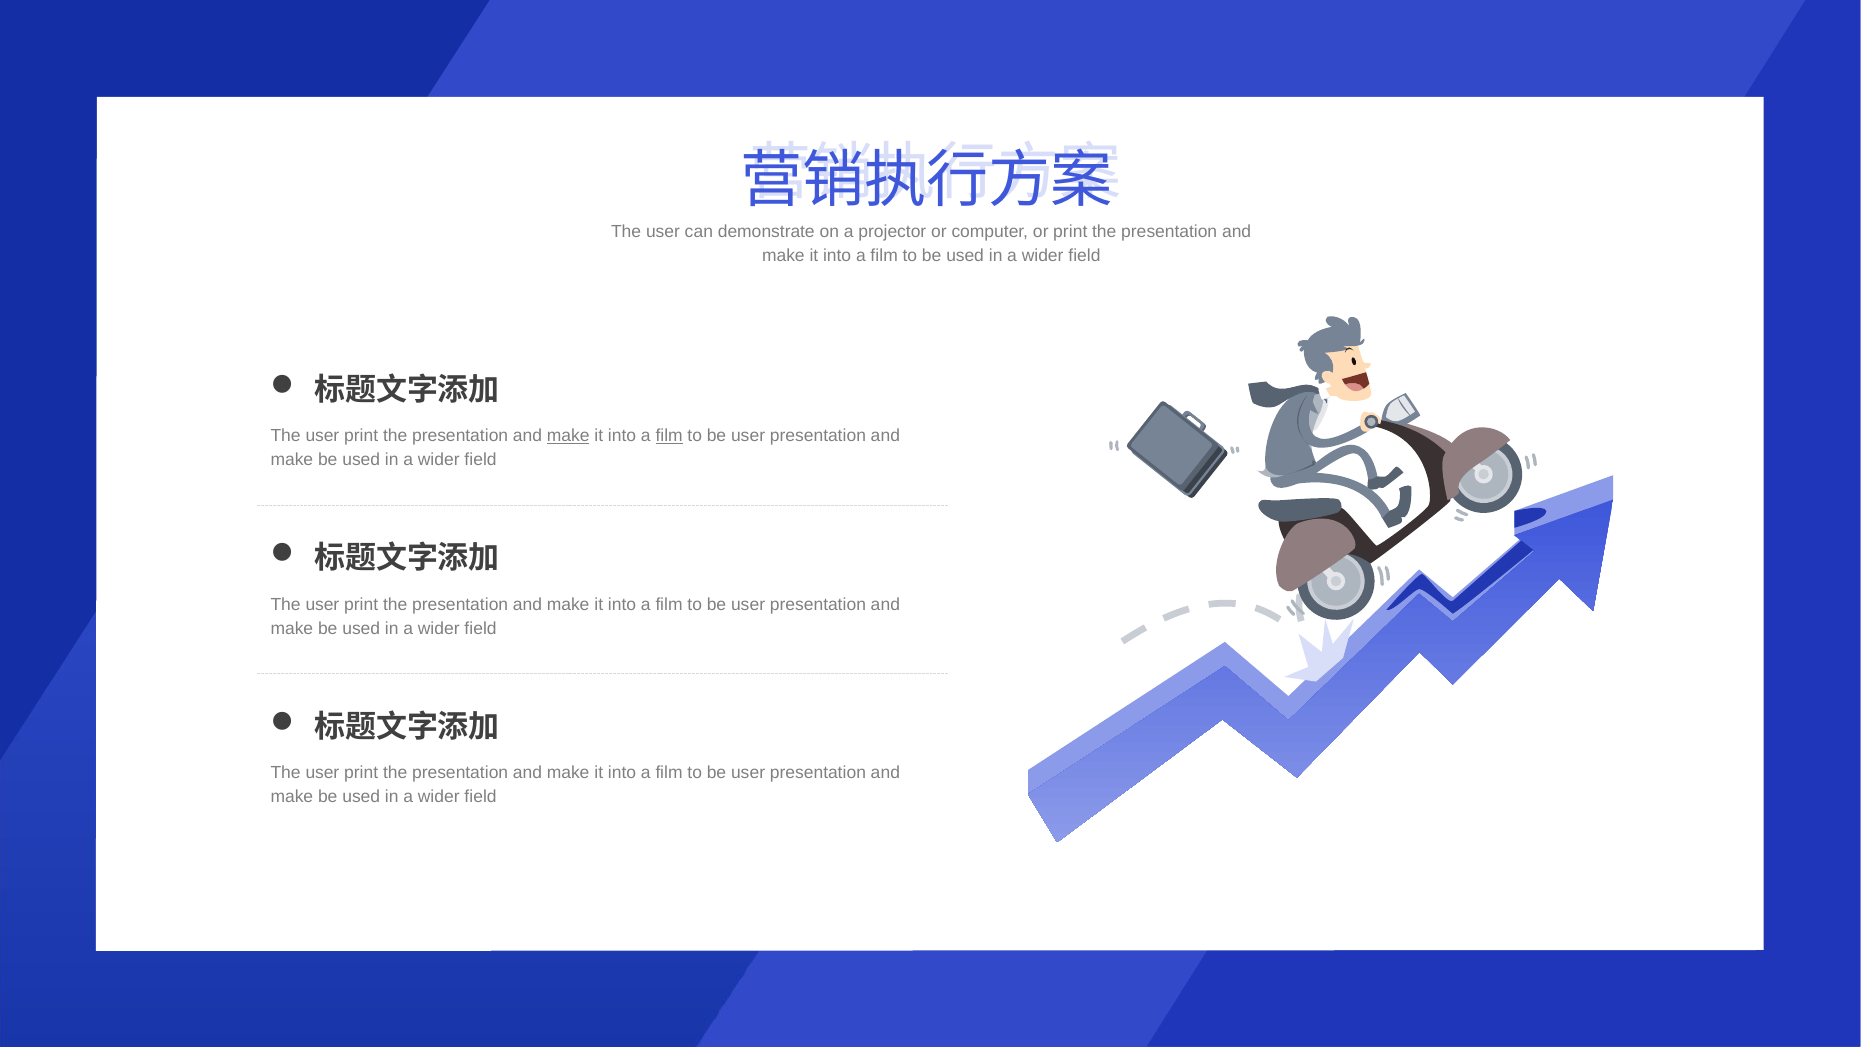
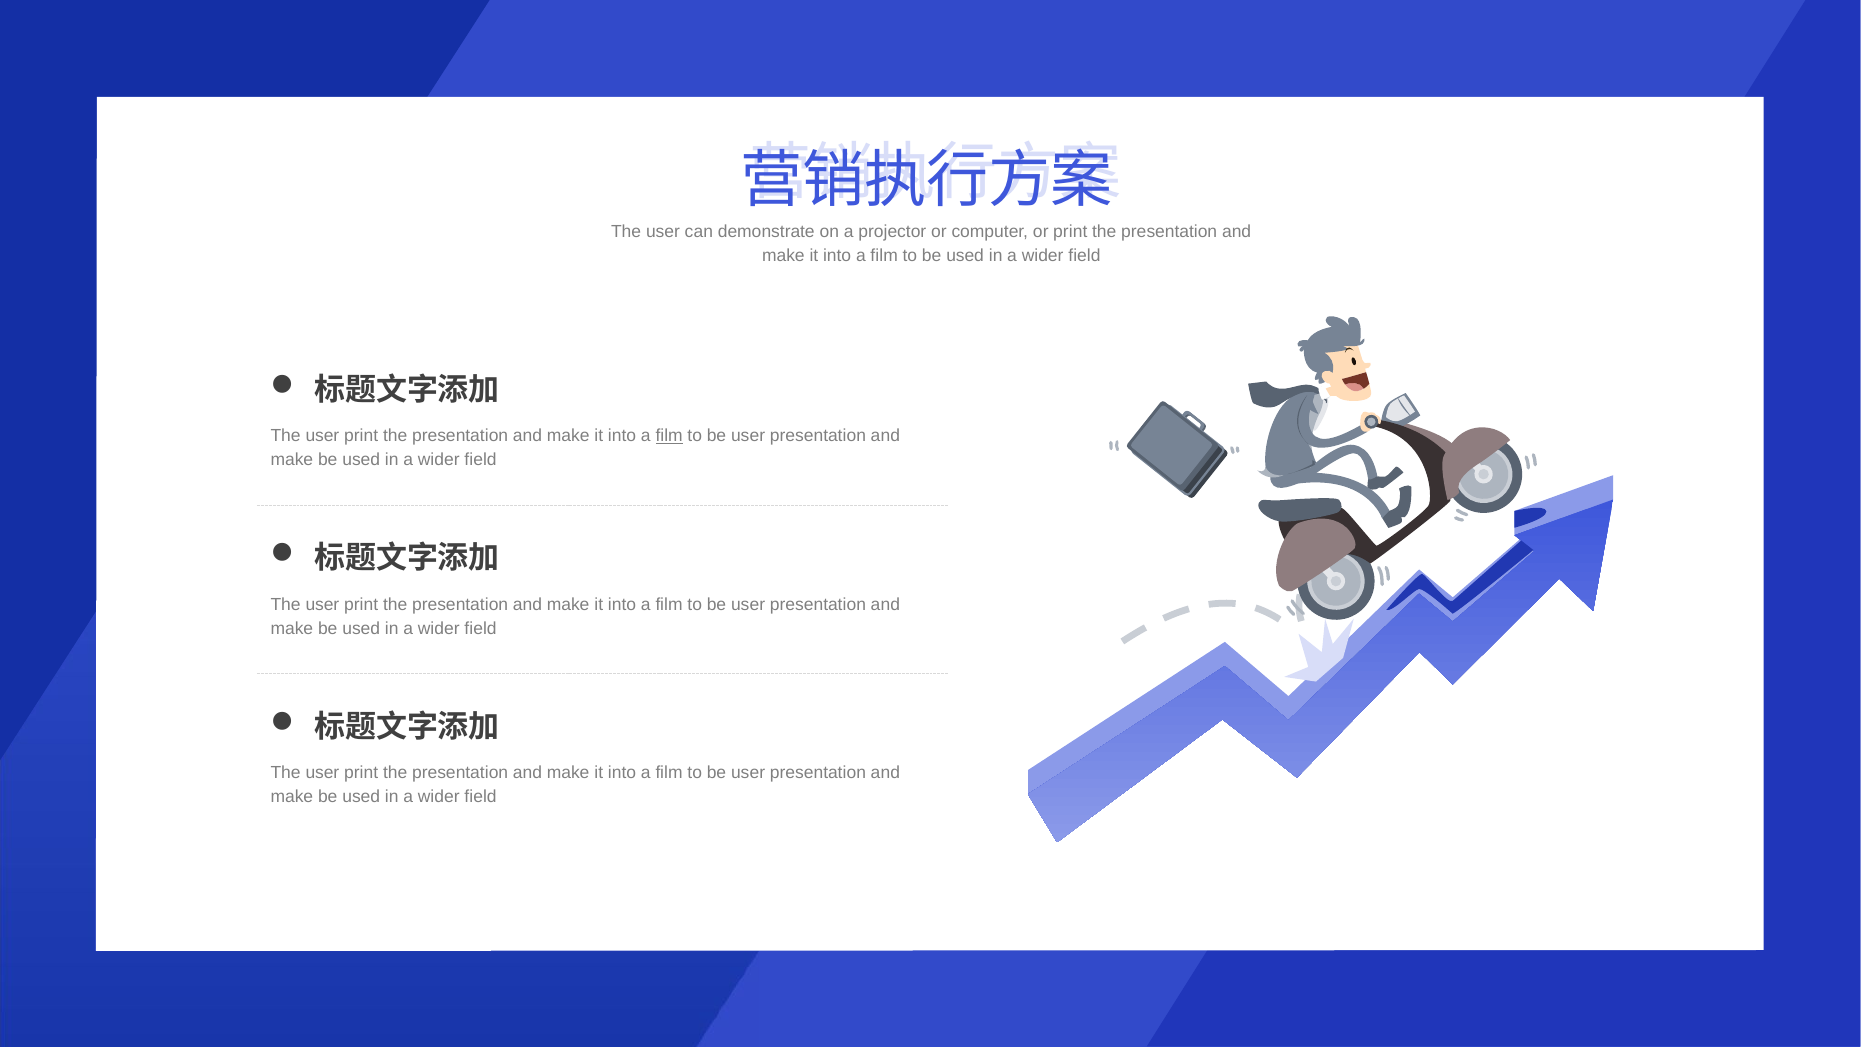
make underline: present -> none (568, 436)
